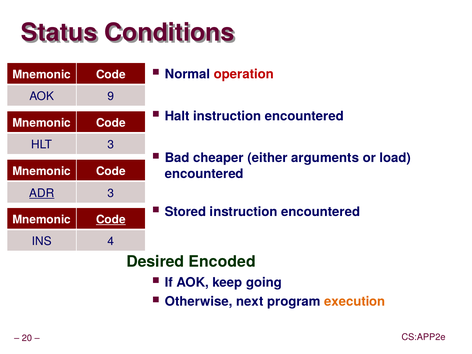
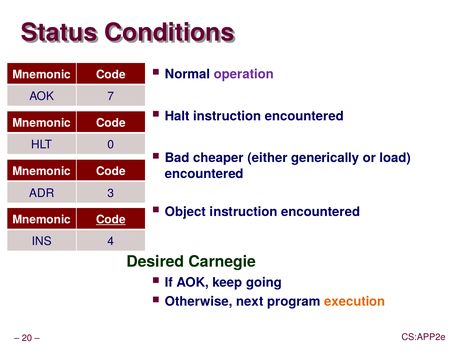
operation colour: red -> purple (244, 74)
9: 9 -> 7 (111, 96)
HLT 3: 3 -> 0 (111, 145)
arguments: arguments -> generically (325, 158)
ADR underline: present -> none (42, 193)
Stored: Stored -> Object (185, 212)
Encoded: Encoded -> Carnegie (222, 262)
